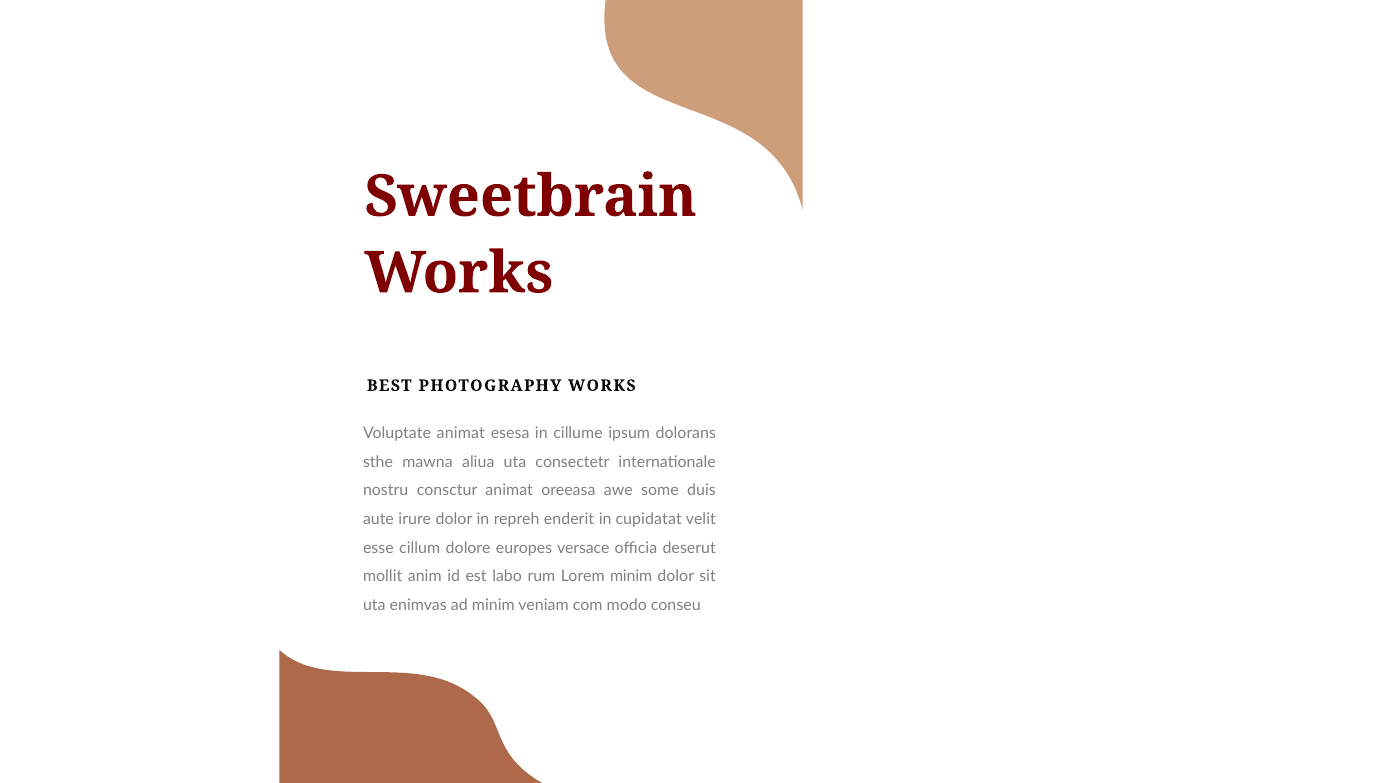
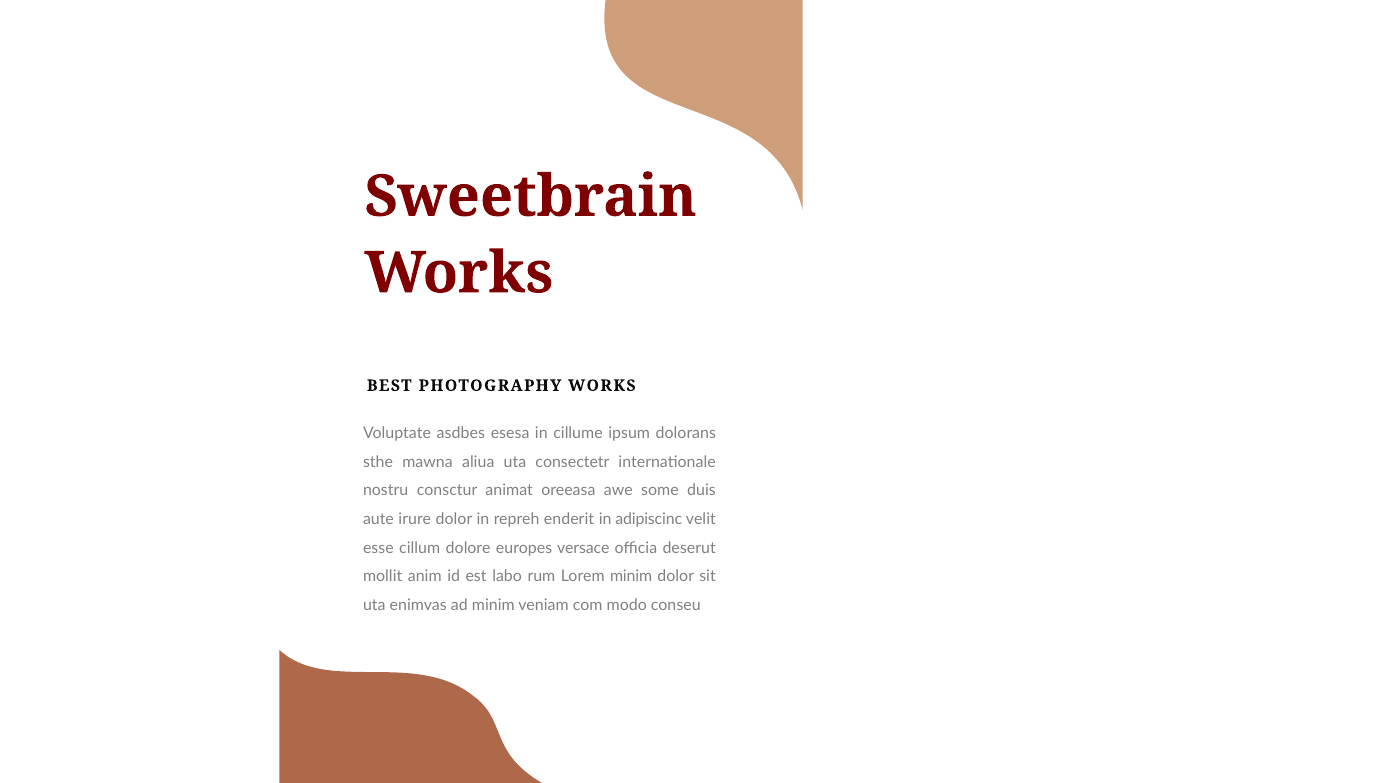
Voluptate animat: animat -> asdbes (461, 433)
cupidatat: cupidatat -> adipiscinc (649, 519)
